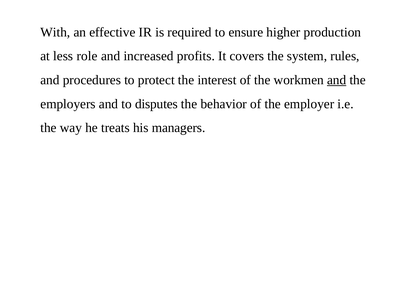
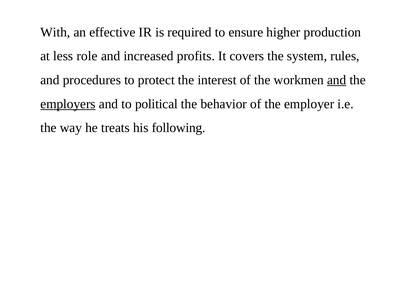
employers underline: none -> present (68, 104)
disputes: disputes -> political (156, 104)
managers: managers -> following (179, 128)
